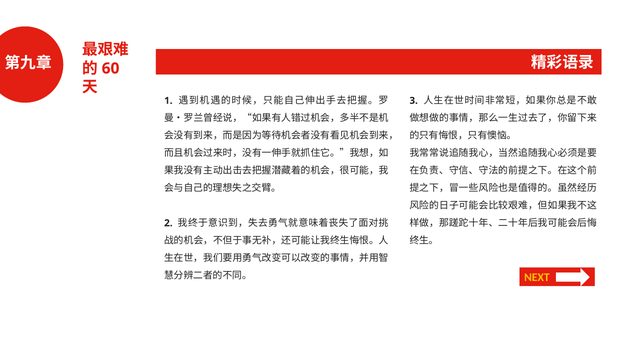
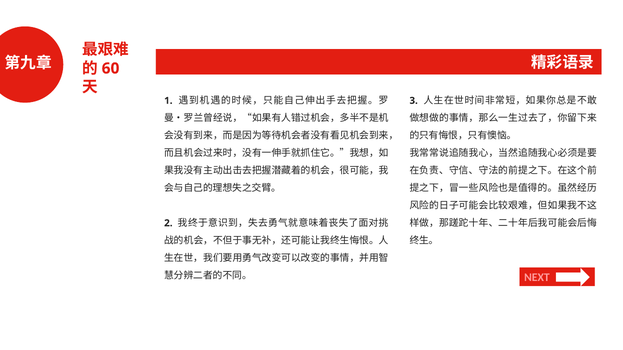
NEXT colour: yellow -> pink (537, 278)
